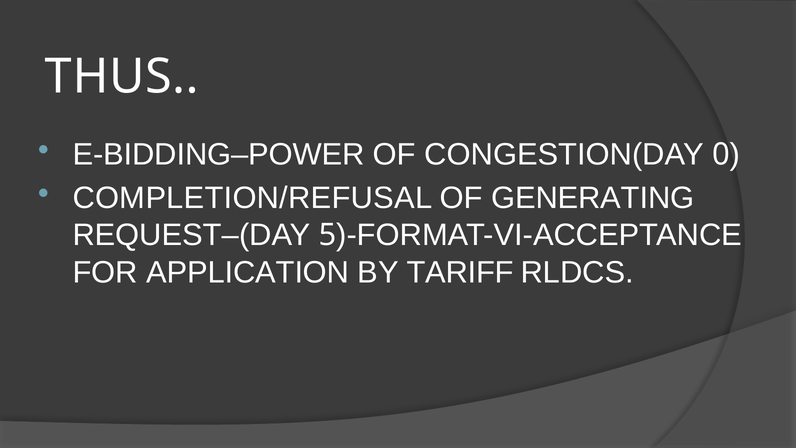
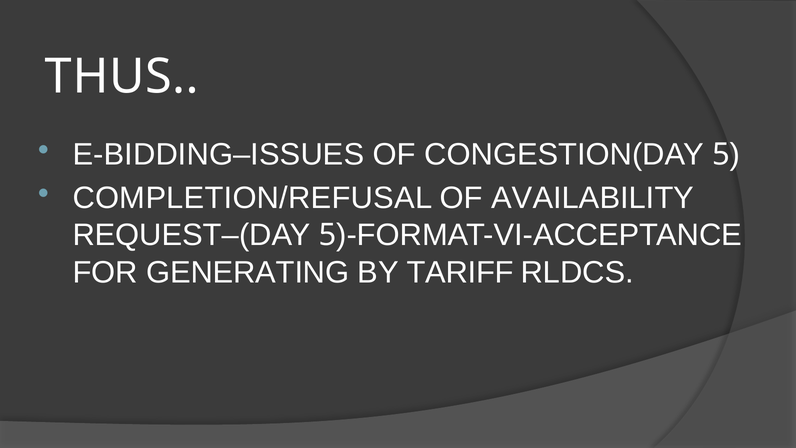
E-BIDDING–POWER: E-BIDDING–POWER -> E-BIDDING–ISSUES (218, 154)
CONGESTION(DAY 0: 0 -> 5 (721, 154)
GENERATING: GENERATING -> AVAILABILITY (593, 198)
APPLICATION: APPLICATION -> GENERATING (248, 272)
